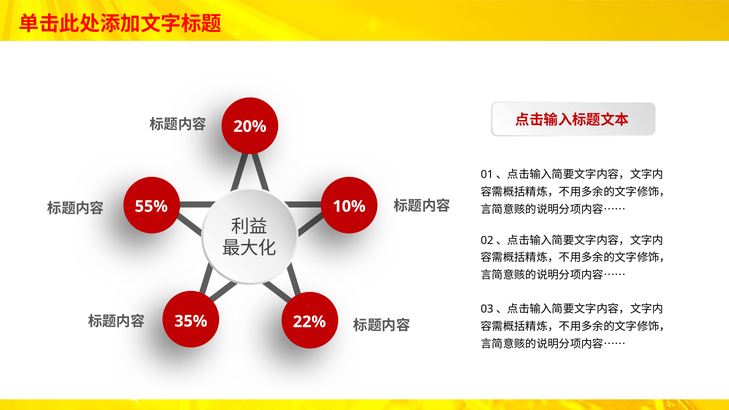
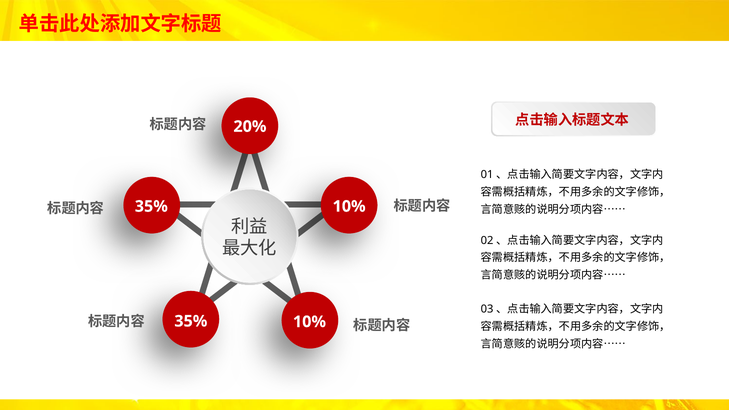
55%: 55% -> 35% (151, 206)
22%: 22% -> 10% (309, 322)
